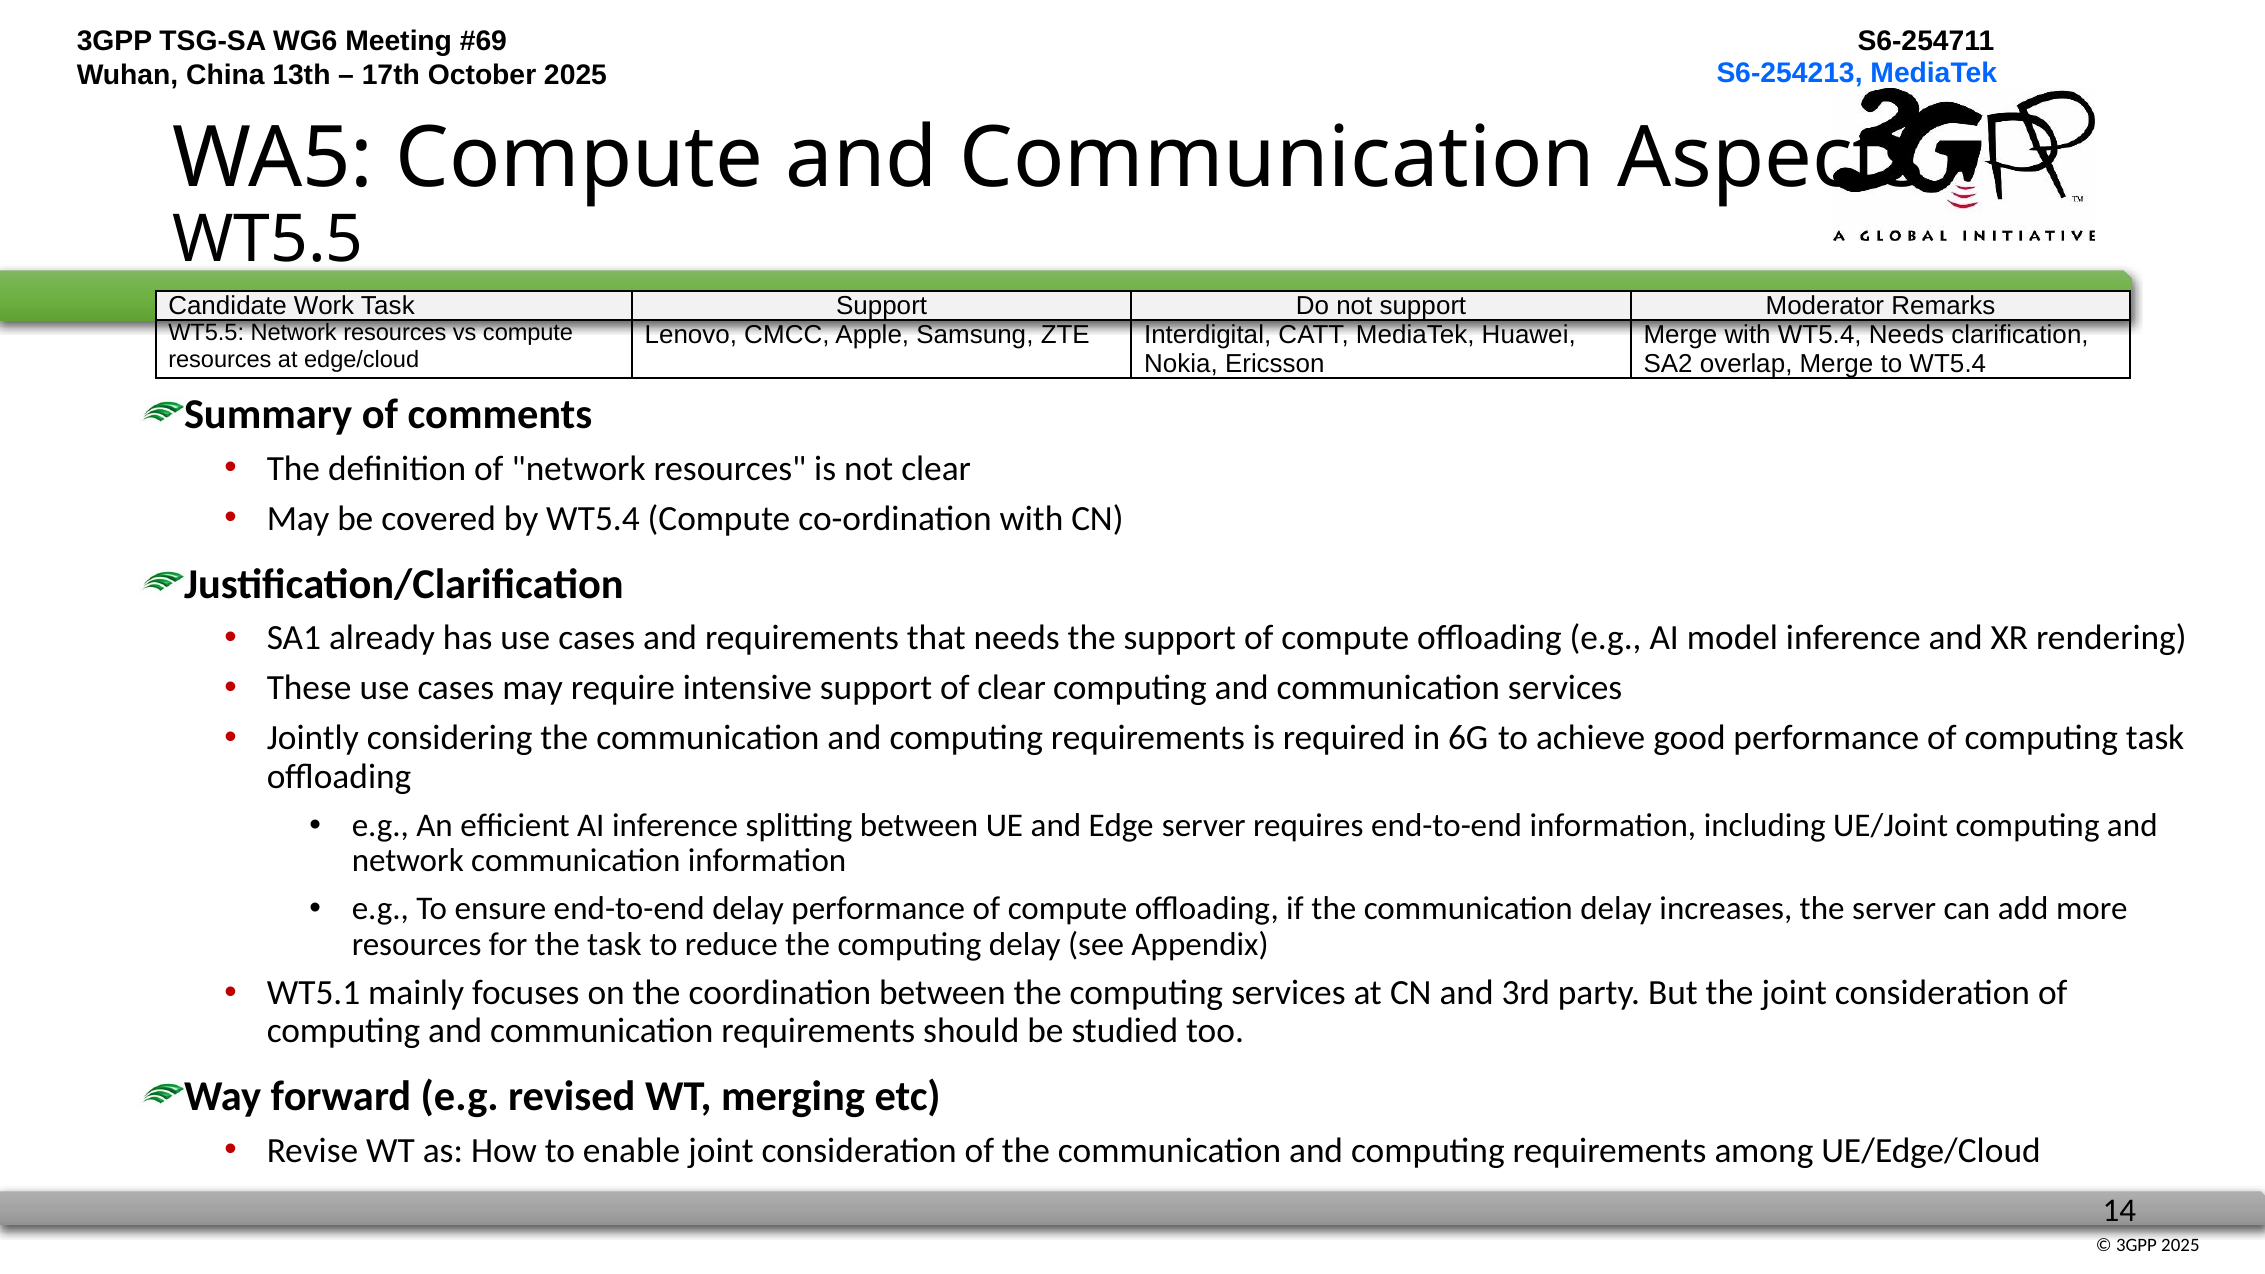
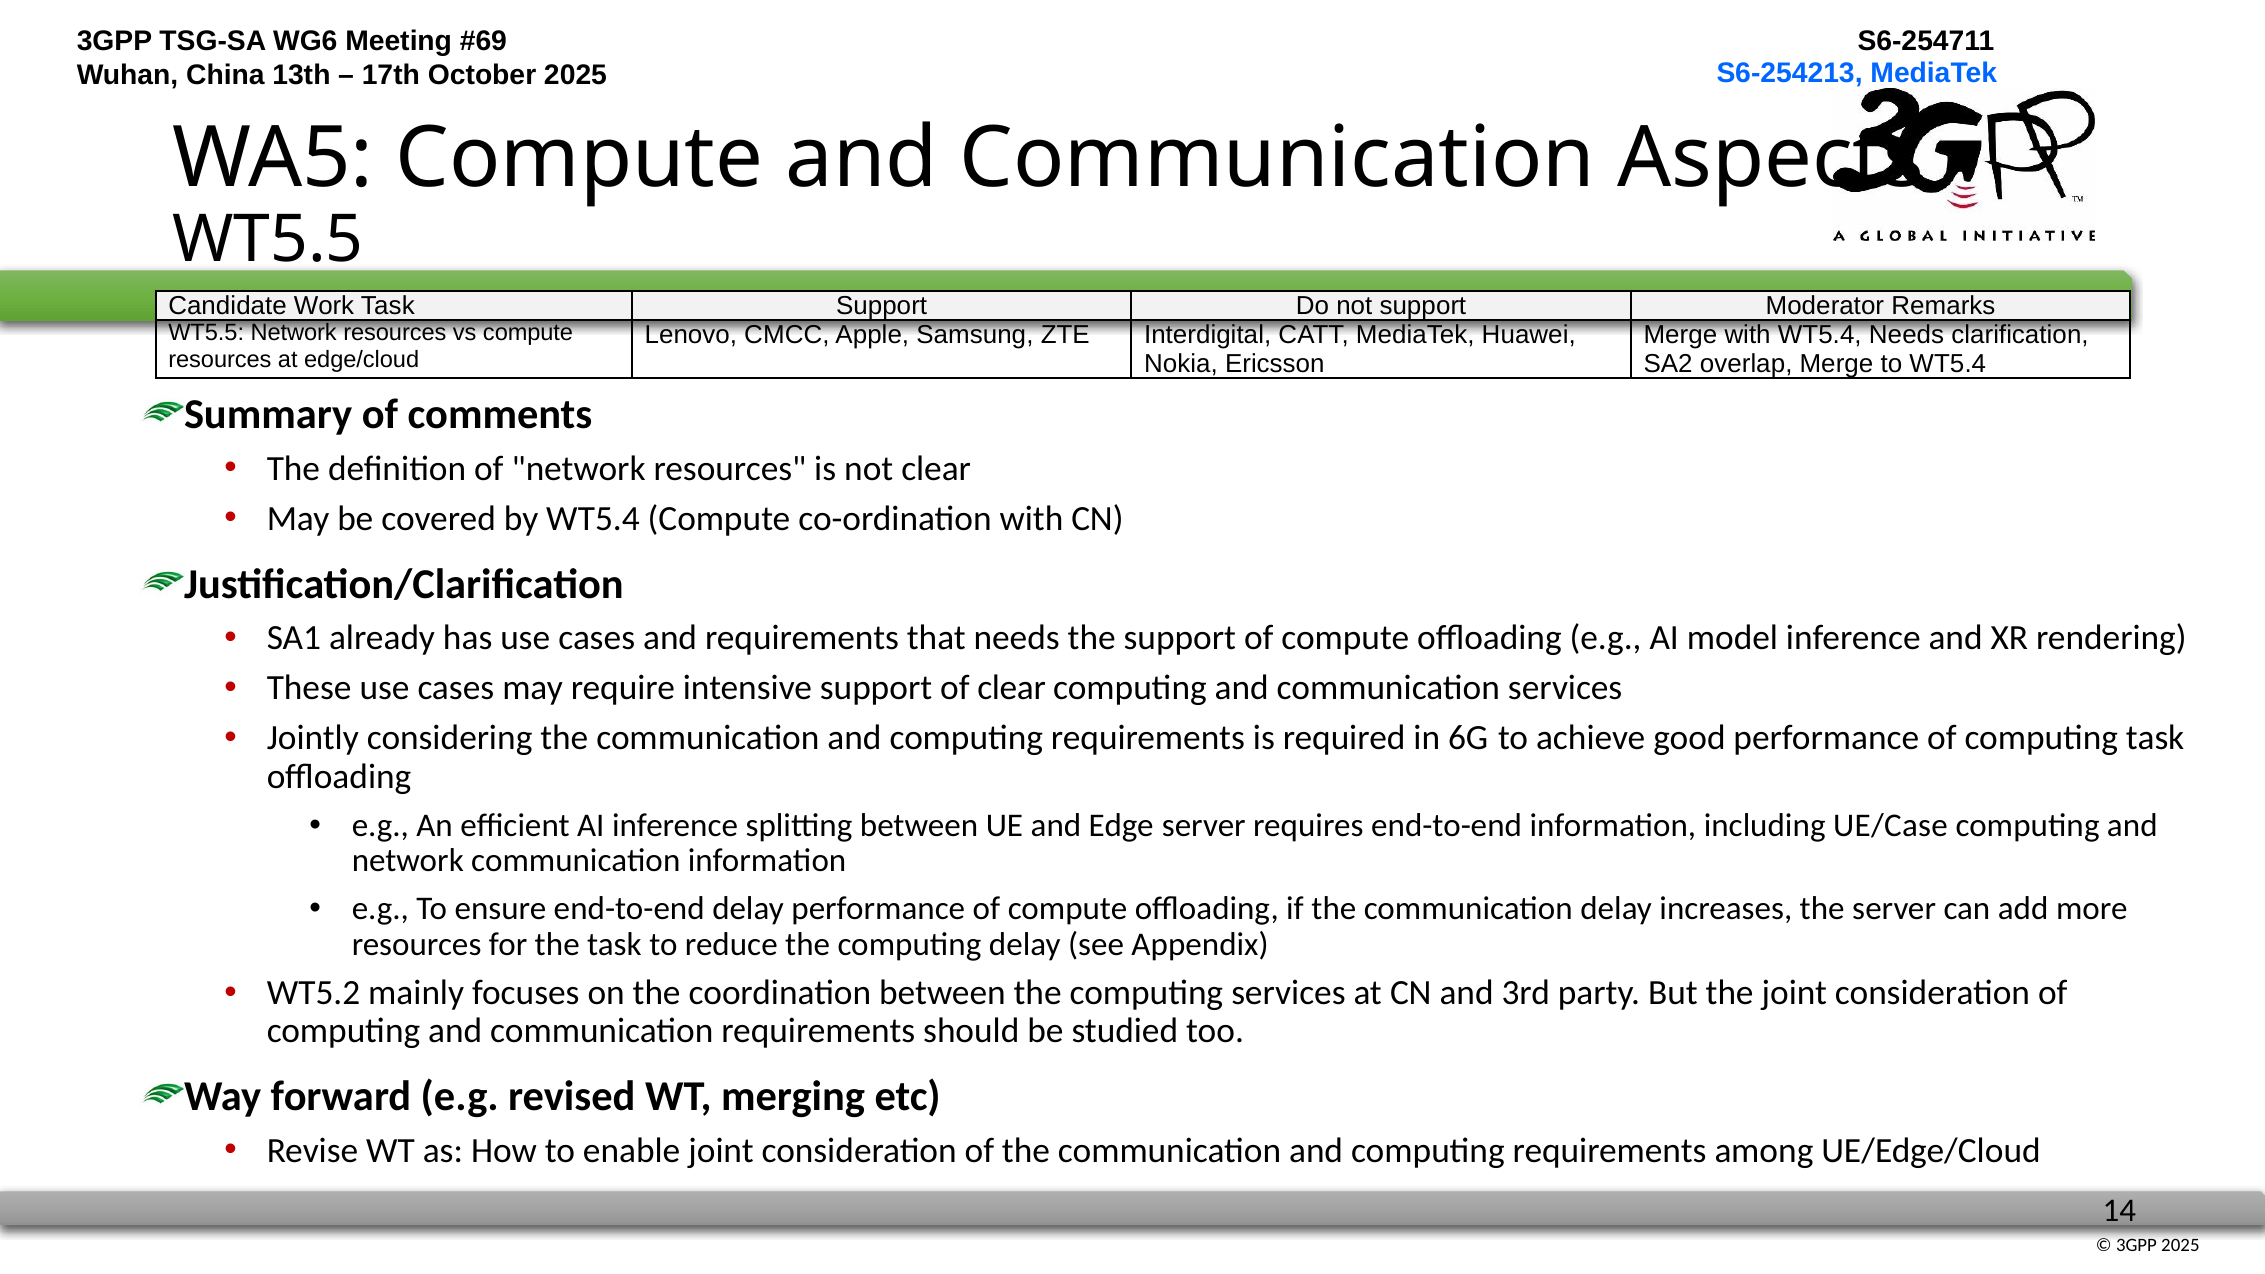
UE/Joint: UE/Joint -> UE/Case (1890, 825)
WT5.1: WT5.1 -> WT5.2 (314, 993)
